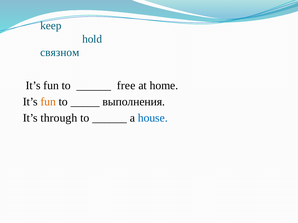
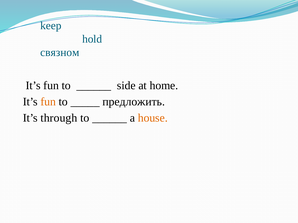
free: free -> side (126, 86)
выполнения: выполнения -> предложить (134, 102)
house colour: blue -> orange (153, 118)
